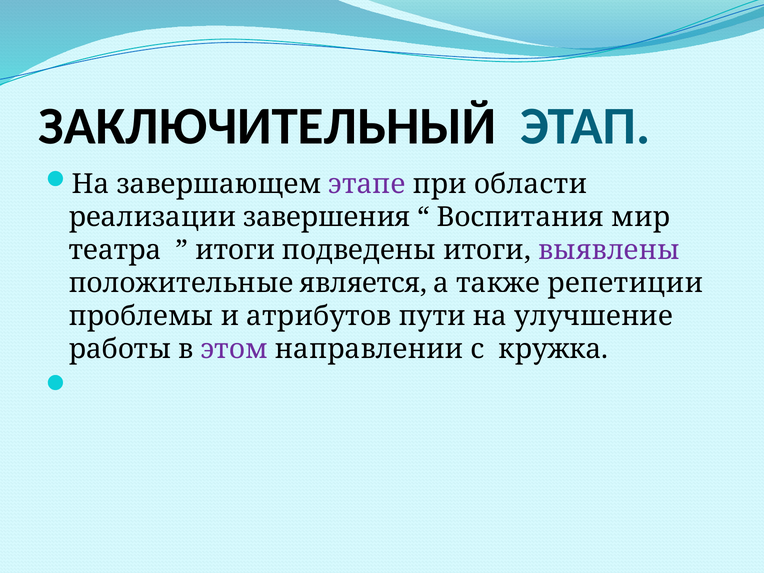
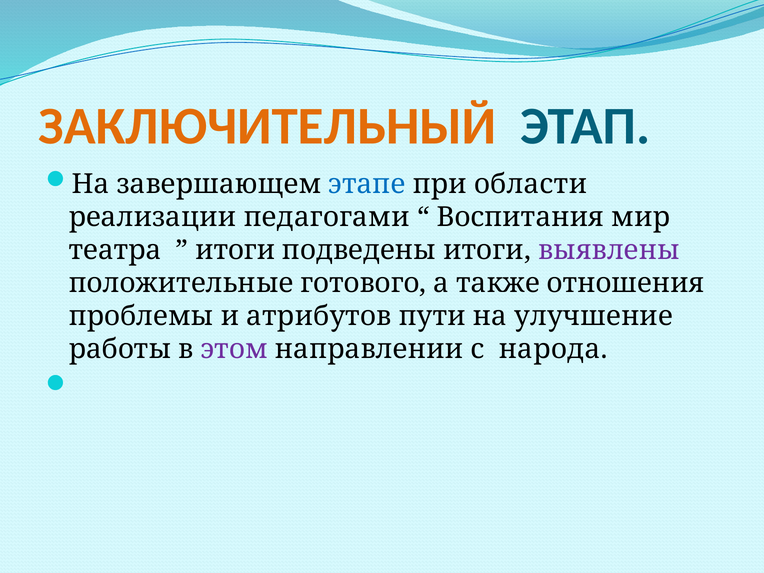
ЗАКЛЮЧИТЕЛЬНЫЙ colour: black -> orange (267, 126)
этапе colour: purple -> blue (367, 184)
завершения: завершения -> педагогами (327, 217)
является: является -> готового (363, 283)
репетиции: репетиции -> отношения (626, 283)
кружка: кружка -> народа (553, 349)
